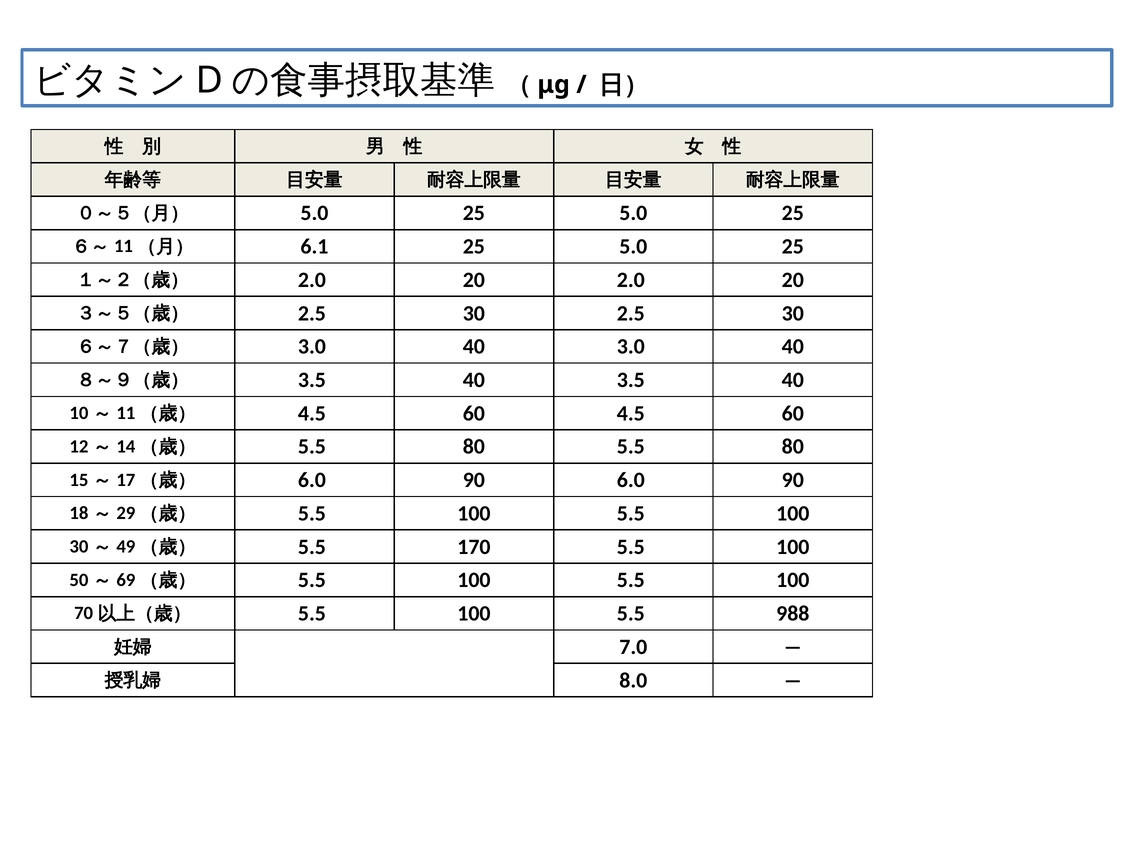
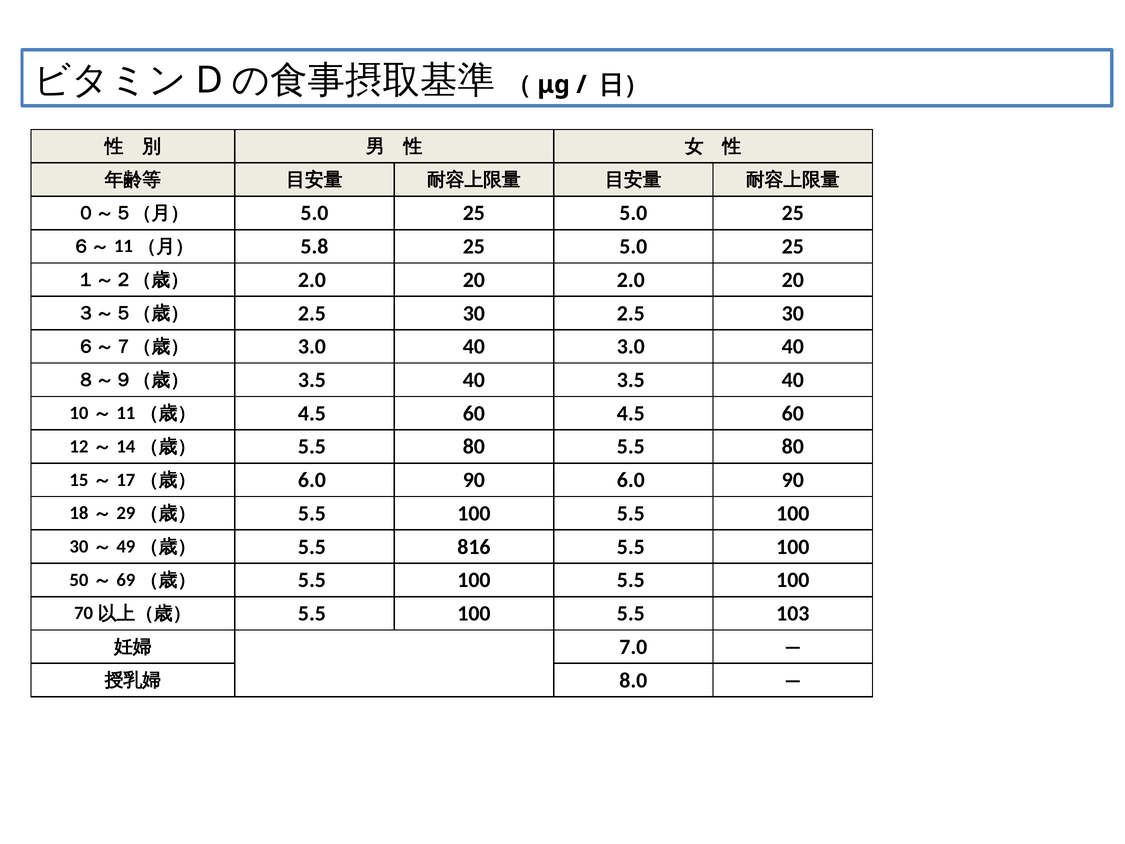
6.1: 6.1 -> 5.8 (314, 247)
170: 170 -> 816 (474, 547)
988: 988 -> 103 (793, 613)
